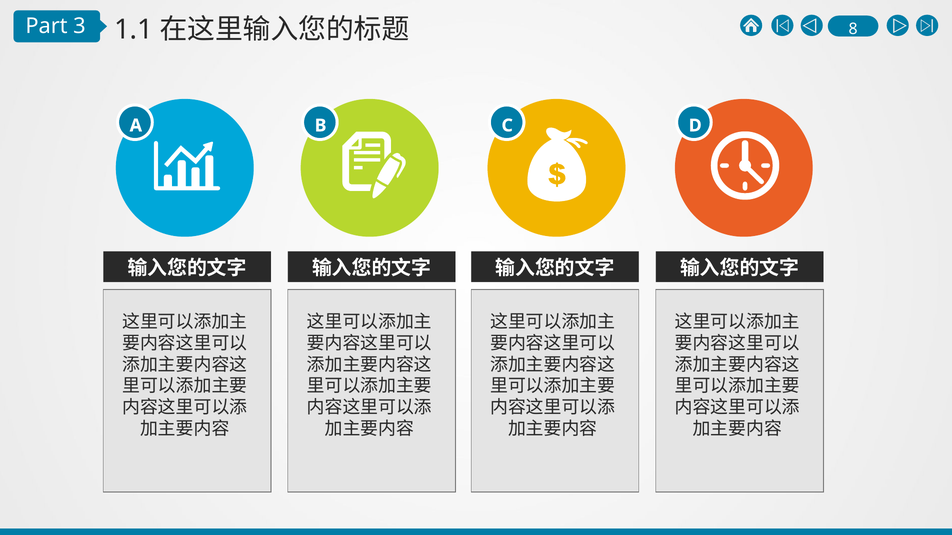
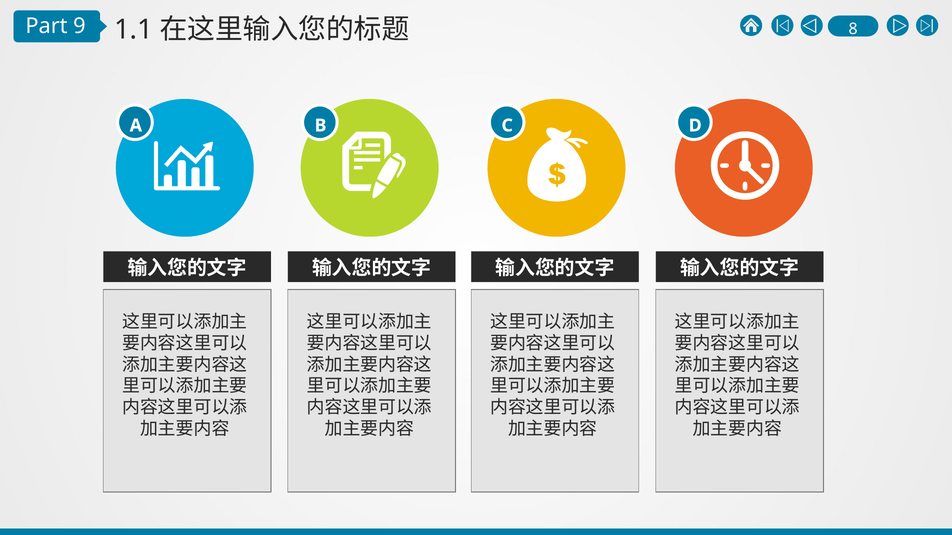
3: 3 -> 9 (79, 26)
